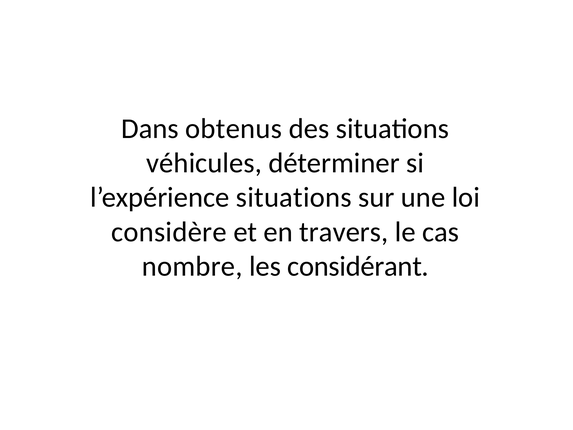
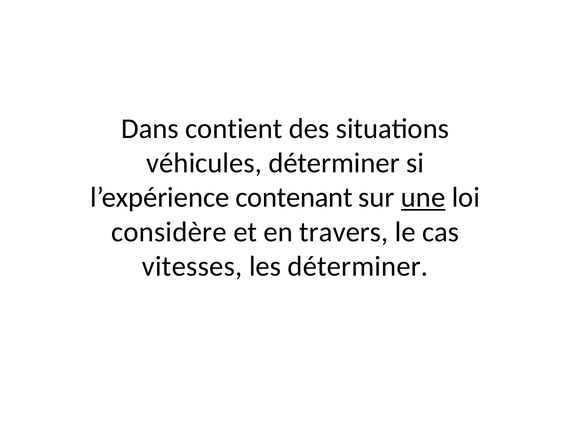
obtenus: obtenus -> contient (234, 129)
l’expérience situations: situations -> contenant (294, 197)
une underline: none -> present (423, 197)
nombre: nombre -> vitesses (192, 266)
les considérant: considérant -> déterminer (358, 266)
